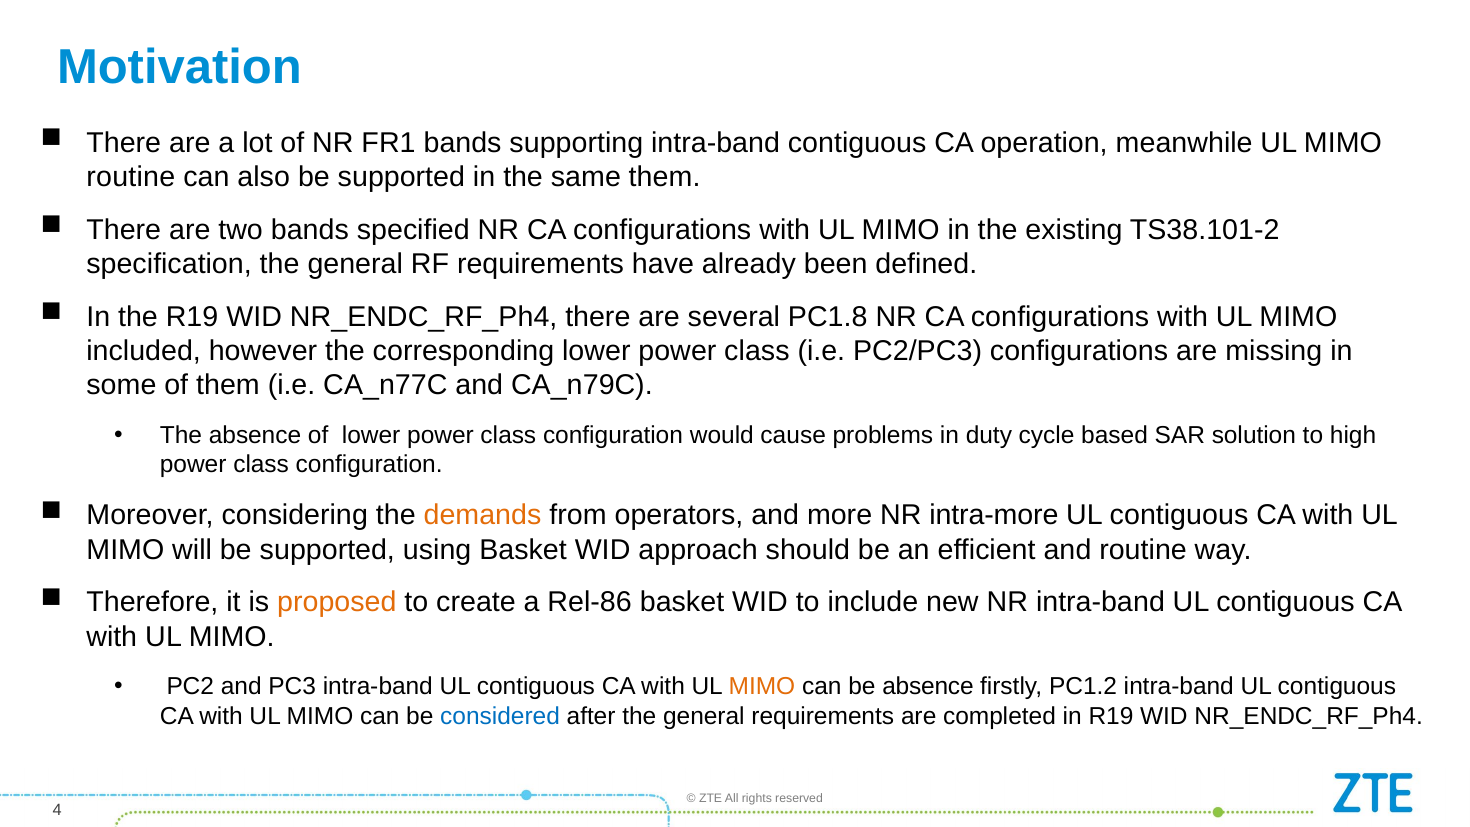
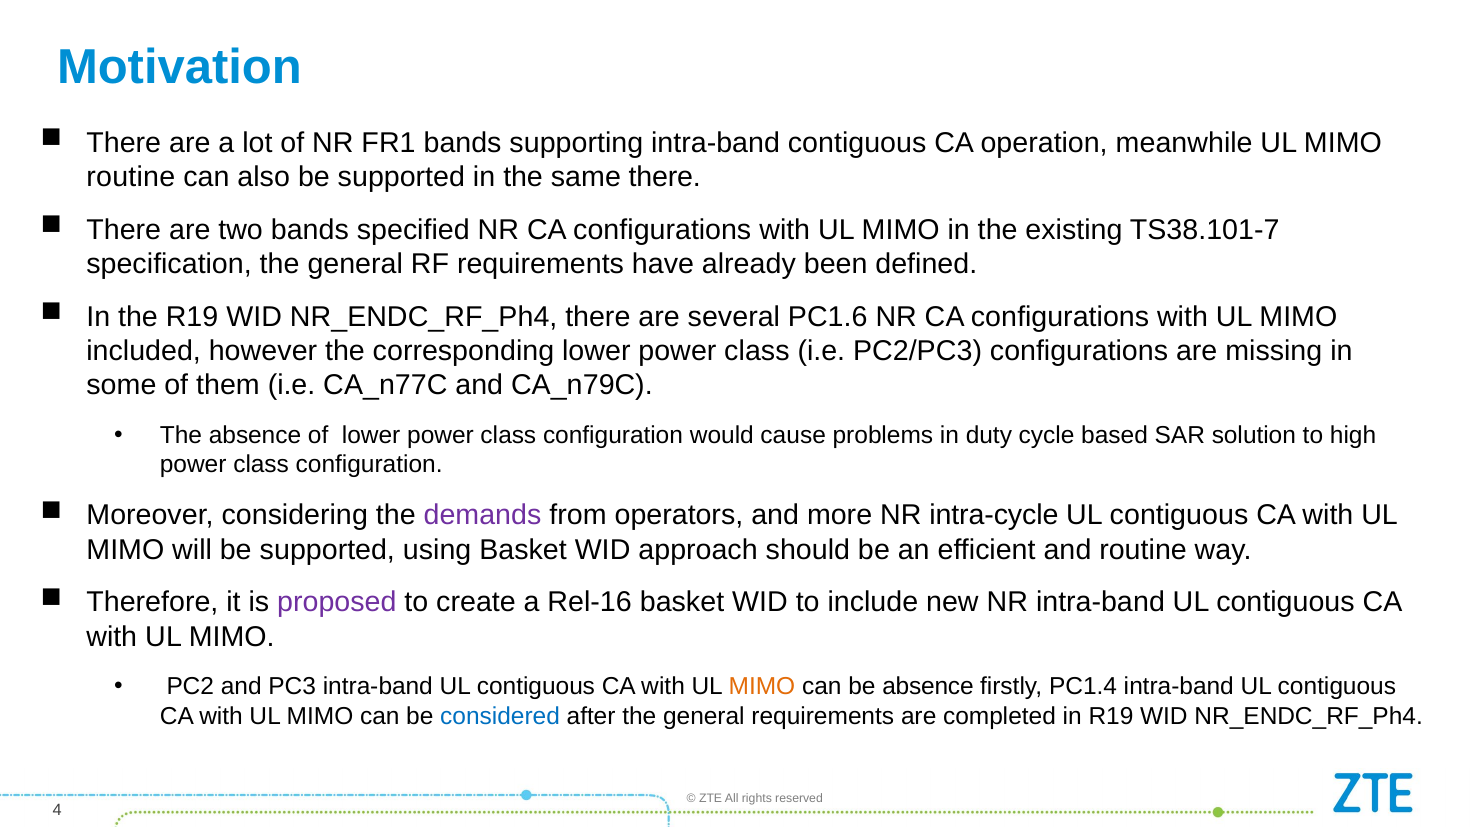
same them: them -> there (665, 177)
TS38.101-2: TS38.101-2 -> TS38.101-7 (1205, 230)
PC1.8: PC1.8 -> PC1.6 (828, 317)
demands colour: orange -> purple (482, 515)
intra-more: intra-more -> intra-cycle (994, 515)
proposed colour: orange -> purple (337, 602)
Rel-86: Rel-86 -> Rel-16 (590, 602)
PC1.2: PC1.2 -> PC1.4 (1083, 687)
